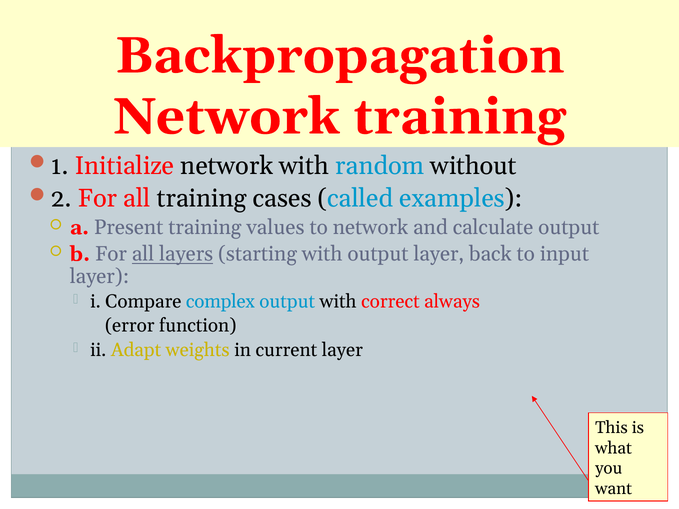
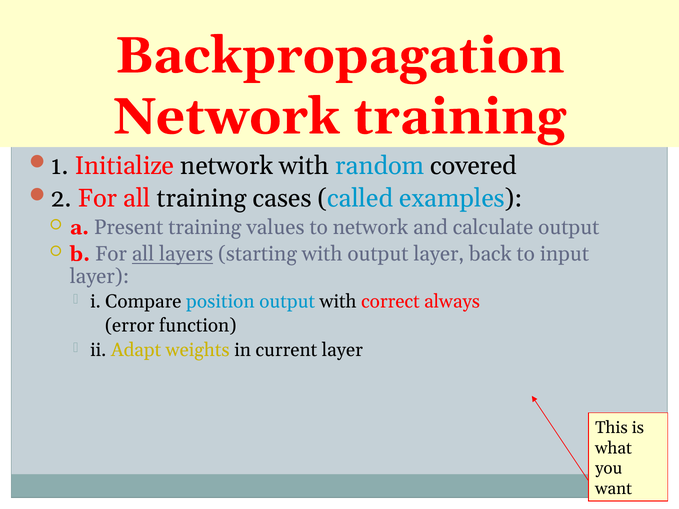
without: without -> covered (474, 166)
complex: complex -> position (220, 302)
